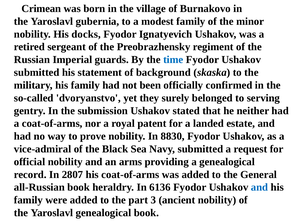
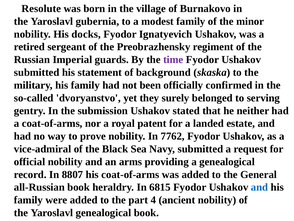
Crimean: Crimean -> Resolute (41, 9)
time colour: blue -> purple (173, 60)
8830: 8830 -> 7762 (173, 136)
2807: 2807 -> 8807 (72, 174)
6136: 6136 -> 6815 (160, 187)
3: 3 -> 4 (153, 200)
